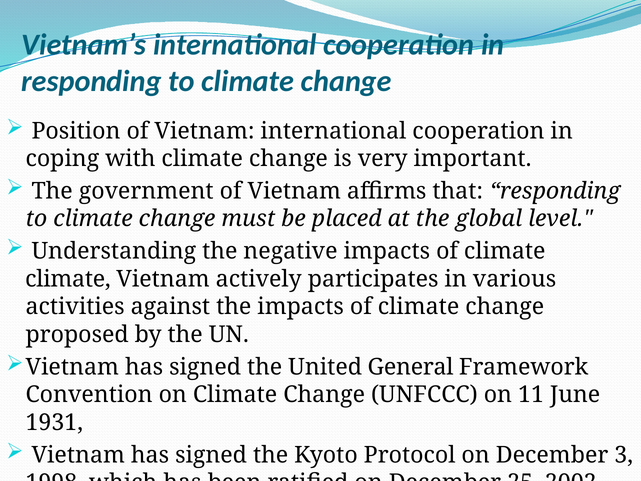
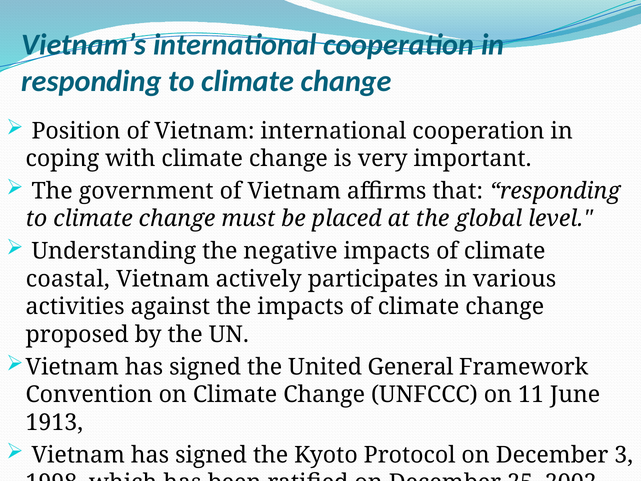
climate: climate -> coastal (68, 279)
1931: 1931 -> 1913 (54, 422)
